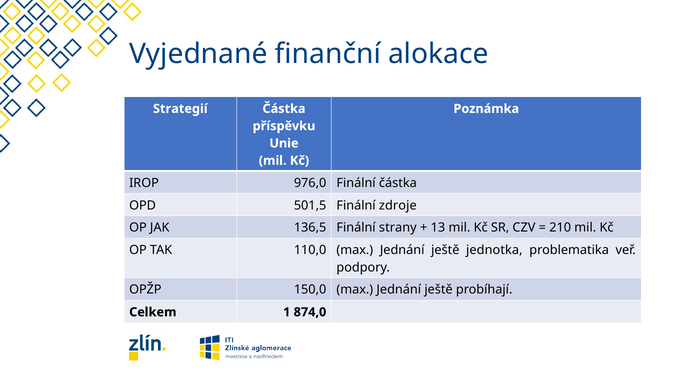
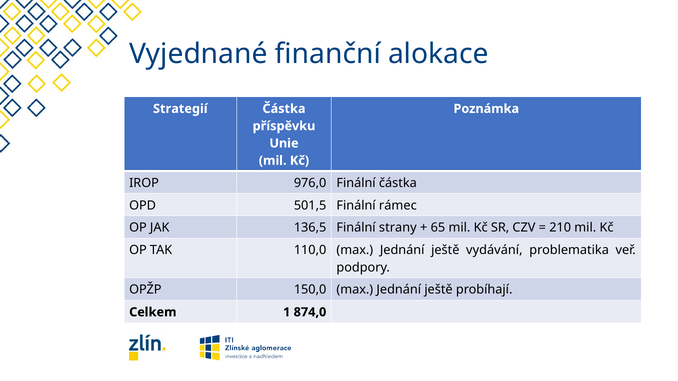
zdroje: zdroje -> rámec (398, 206)
13: 13 -> 65 (438, 228)
jednotka: jednotka -> vydávání (494, 250)
